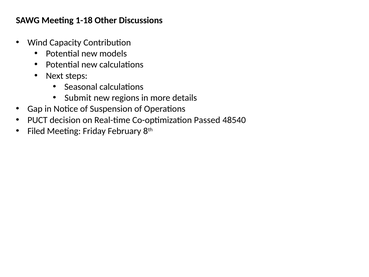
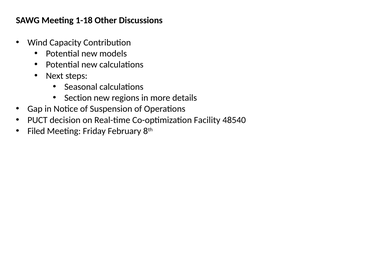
Submit: Submit -> Section (78, 98)
Passed: Passed -> Facility (207, 120)
